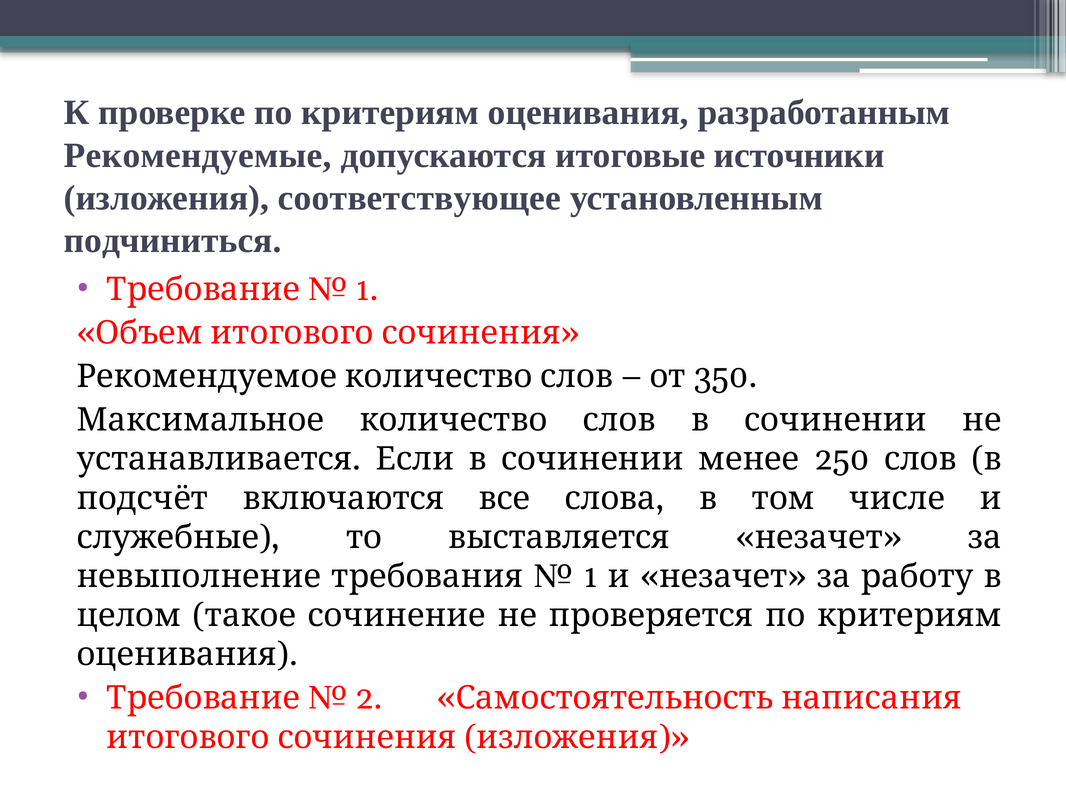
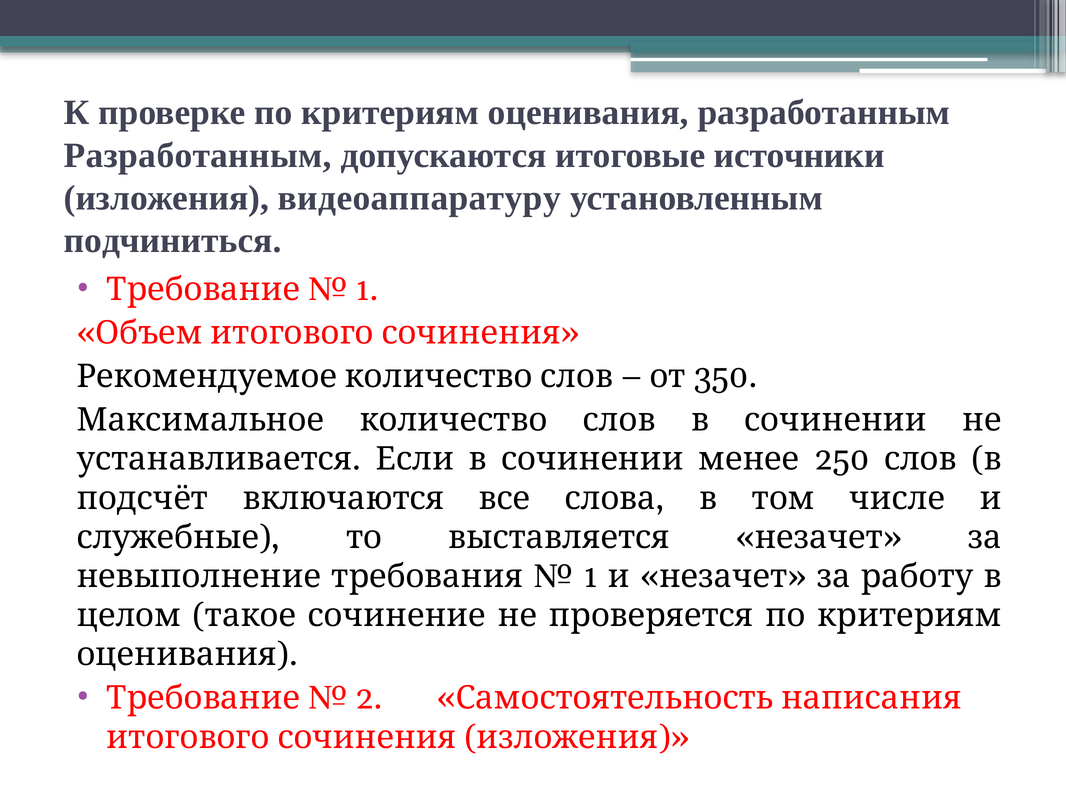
Рекомендуемые: Рекомендуемые -> Разработанным (198, 155)
соответствующее: соответствующее -> видеоаппаратуру (419, 198)
